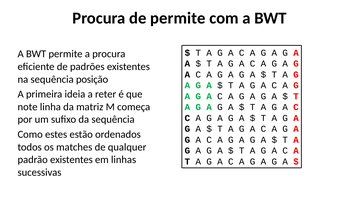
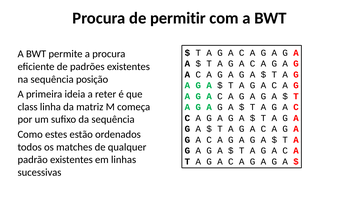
de permite: permite -> permitir (178, 18)
note: note -> class (28, 107)
